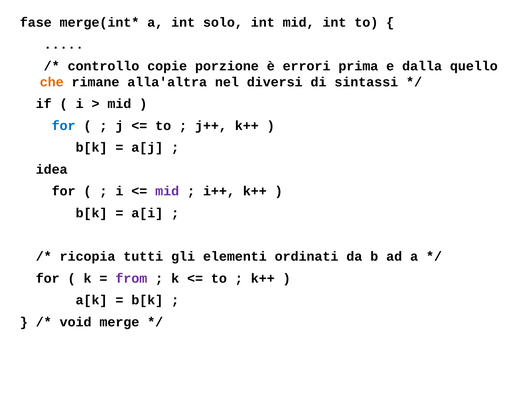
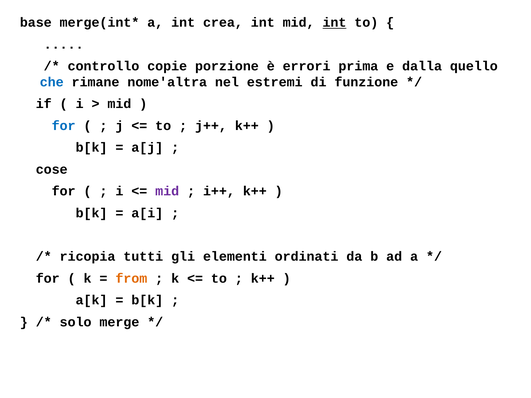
fase: fase -> base (36, 23)
solo: solo -> crea (223, 23)
int underline: none -> present (334, 23)
che colour: orange -> blue (52, 82)
alla'altra: alla'altra -> nome'altra (167, 82)
diversi: diversi -> estremi (275, 82)
sintassi: sintassi -> funzione (366, 82)
idea: idea -> cose (52, 169)
from colour: purple -> orange (131, 279)
void: void -> solo (76, 322)
